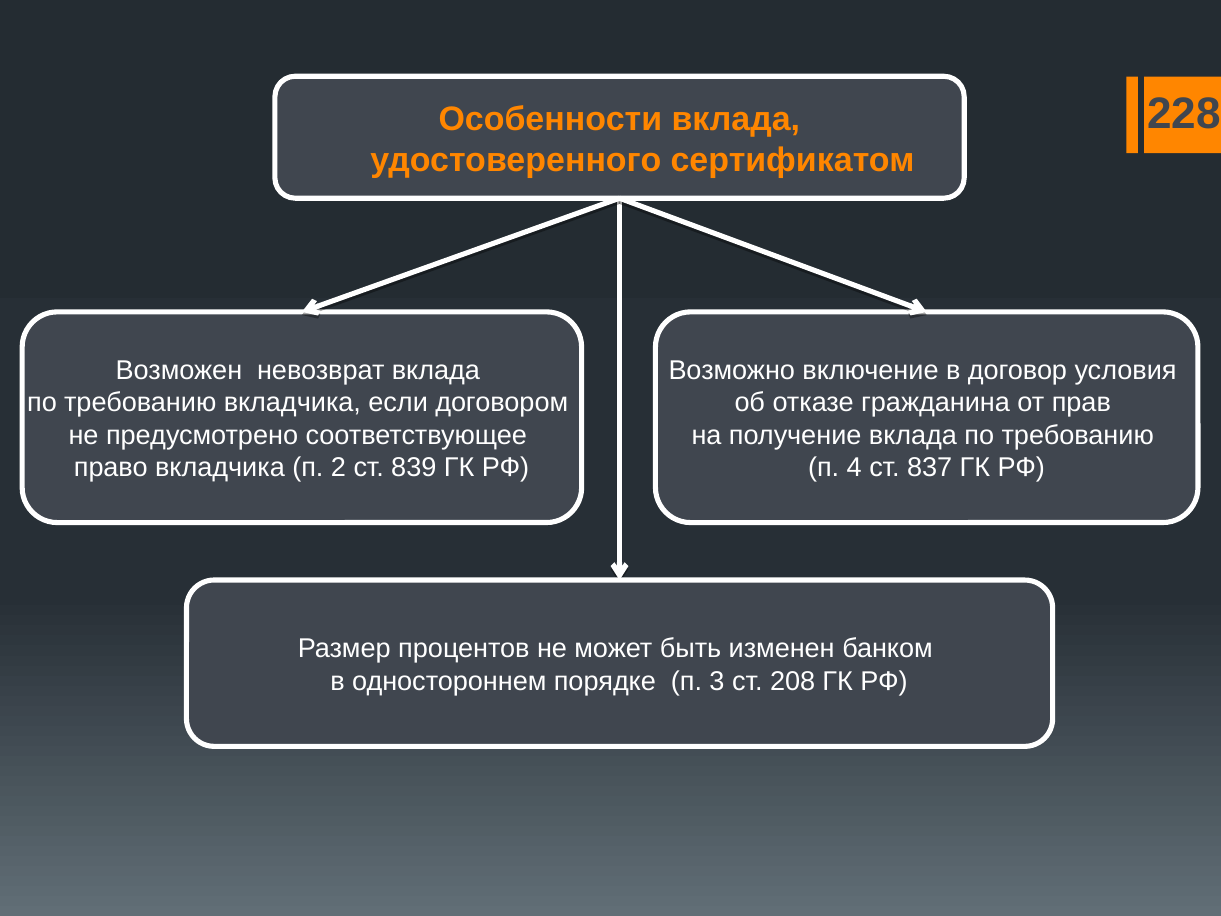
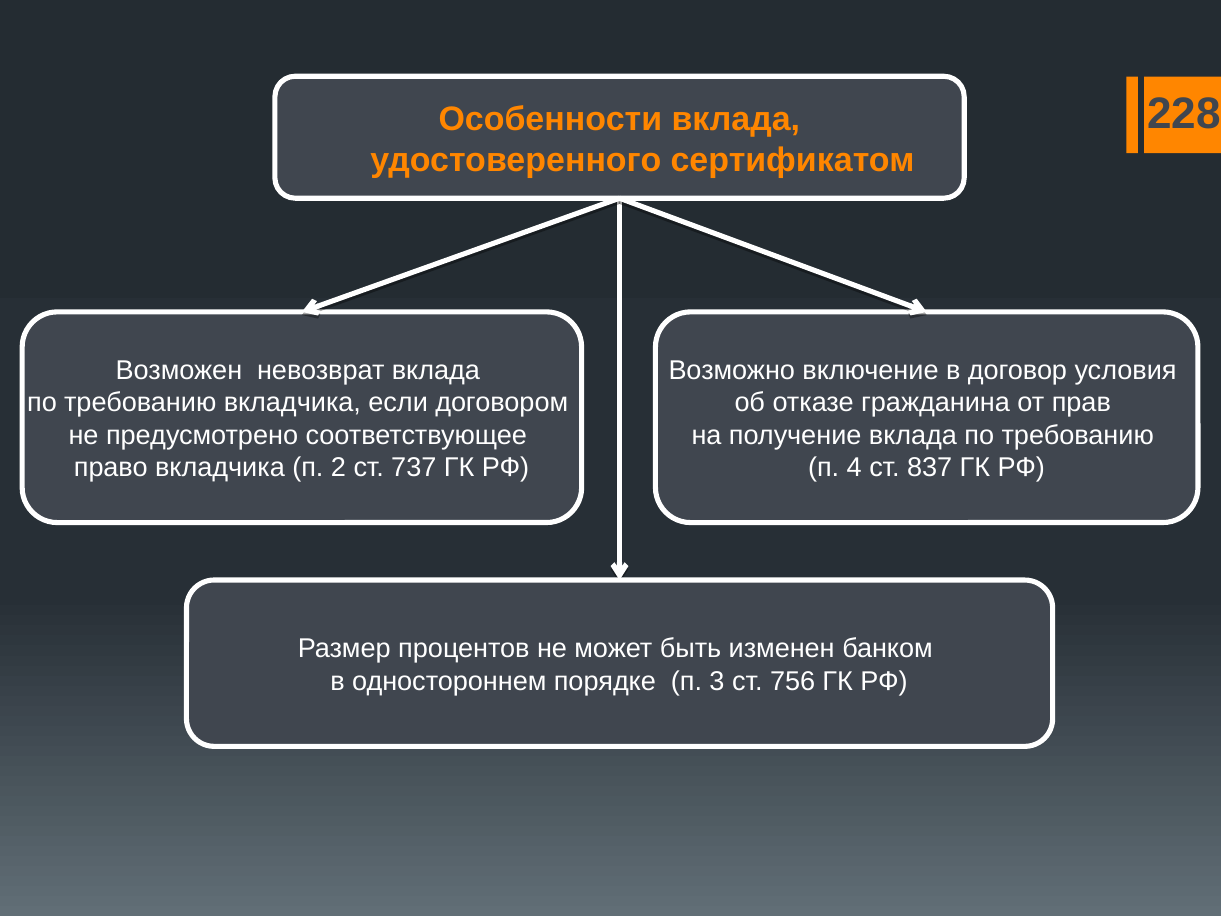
839: 839 -> 737 (414, 468)
208: 208 -> 756 (793, 681)
